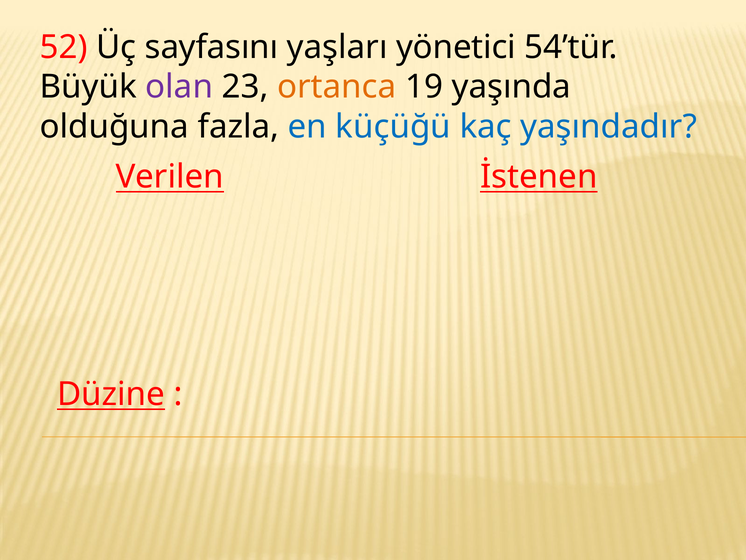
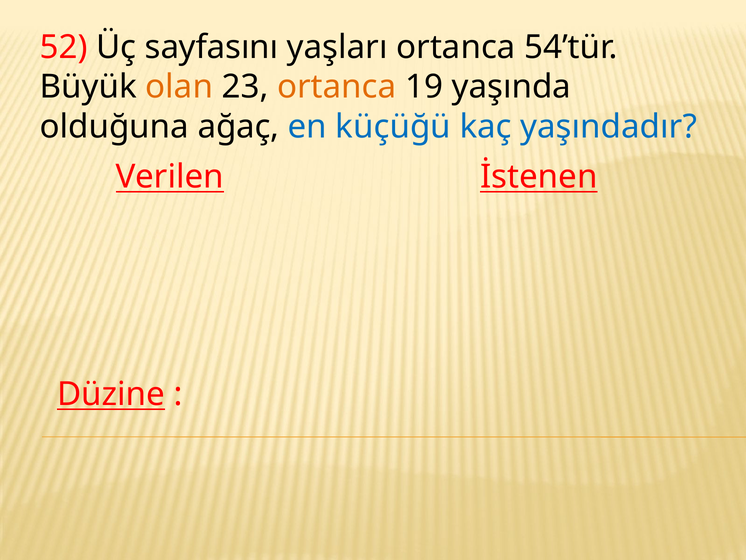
yaşları yönetici: yönetici -> ortanca (456, 47)
olan colour: purple -> orange (179, 87)
fazla: fazla -> ağaç (238, 127)
